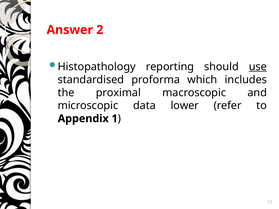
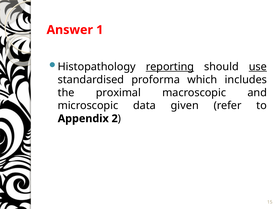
2: 2 -> 1 (100, 30)
reporting underline: none -> present (170, 67)
lower: lower -> given (185, 106)
1: 1 -> 2 (115, 119)
